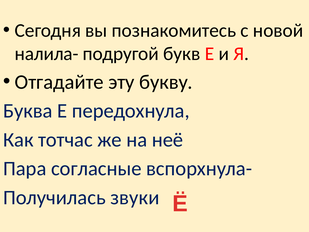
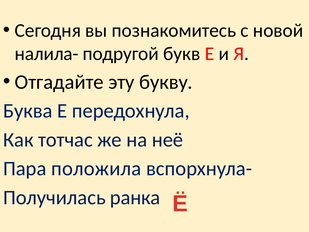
согласные: согласные -> положила (96, 168)
звуки: звуки -> ранка (135, 197)
